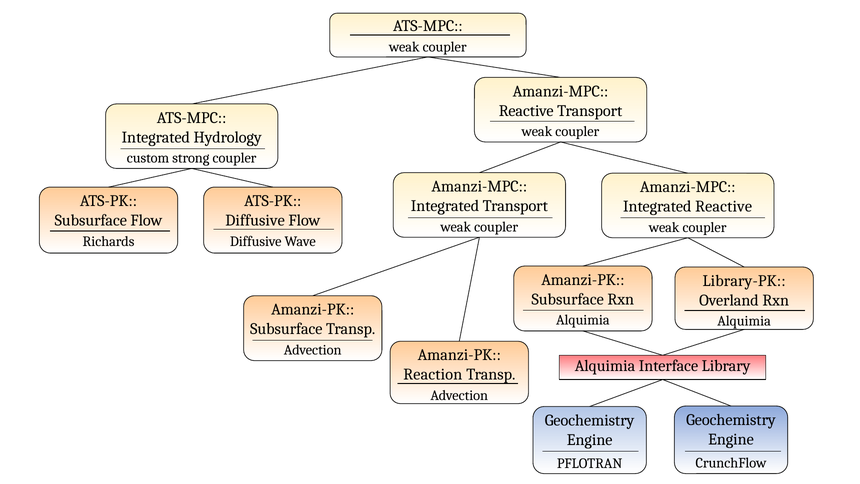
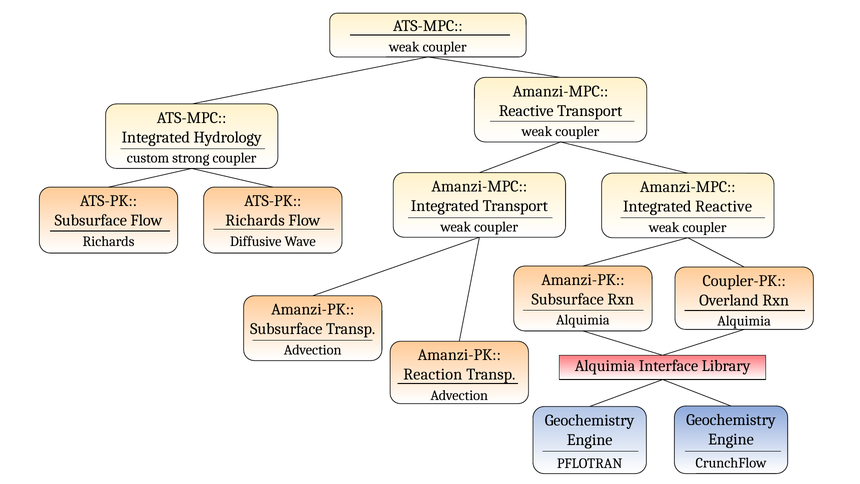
Diffusive: Diffusive -> Richards (255, 220)
Library-PK: Library-PK -> Coupler-PK (744, 281)
